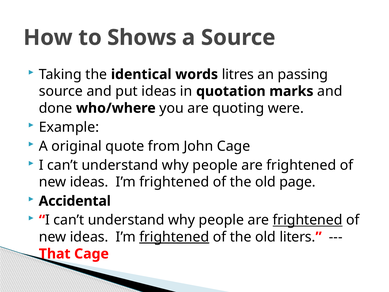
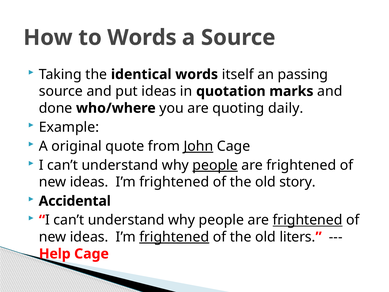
to Shows: Shows -> Words (142, 38)
litres: litres -> itself (238, 74)
were: were -> daily (286, 108)
John underline: none -> present (198, 146)
people underline: none -> present (215, 165)
page: page -> story (297, 182)
That: That -> Help (55, 254)
